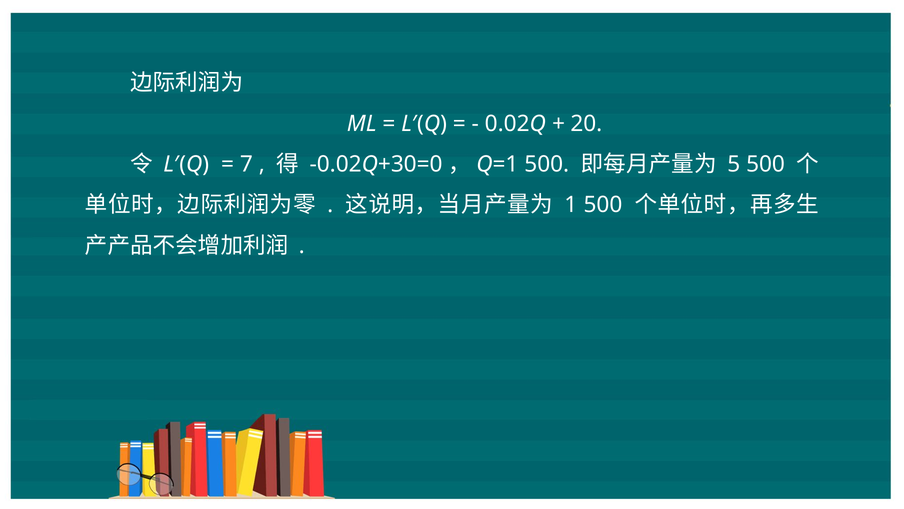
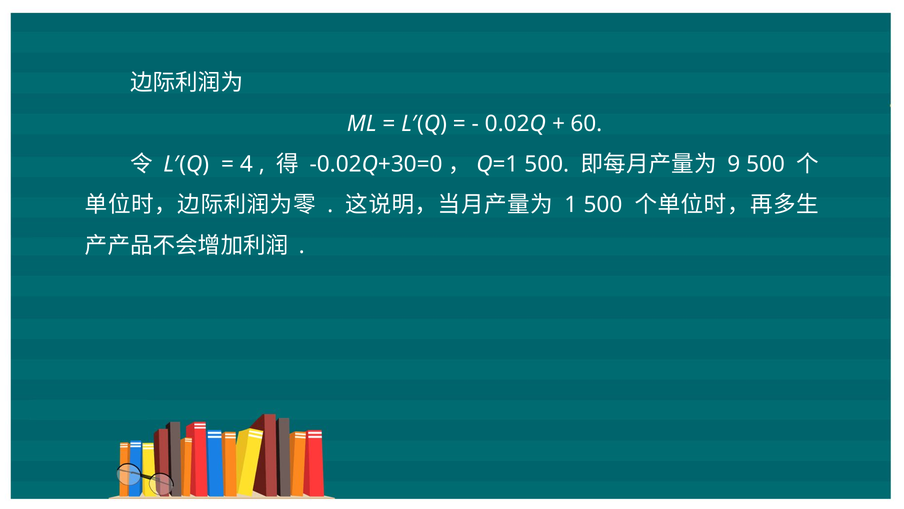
20: 20 -> 60 (586, 123)
7: 7 -> 4 (246, 164)
5: 5 -> 9 (734, 164)
